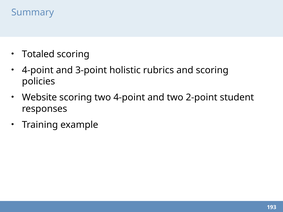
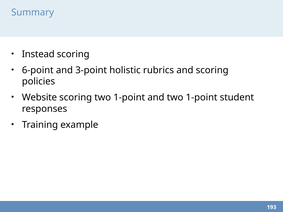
Totaled: Totaled -> Instead (38, 54)
4-point: 4-point -> 6-point (38, 70)
scoring two 4-point: 4-point -> 1-point (129, 98)
and two 2-point: 2-point -> 1-point (202, 98)
